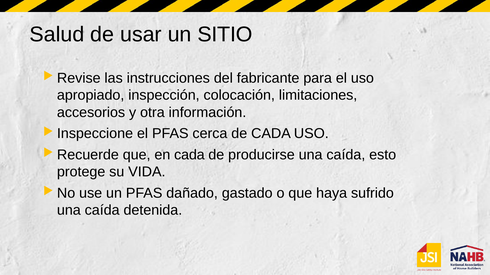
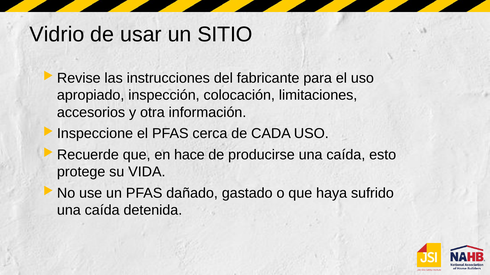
Salud: Salud -> Vidrio (57, 34)
en cada: cada -> hace (189, 155)
